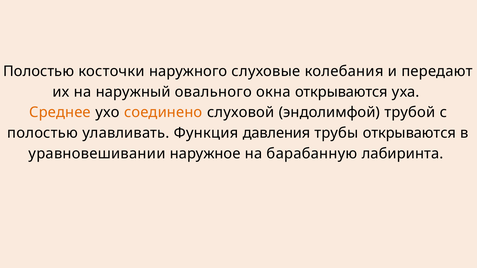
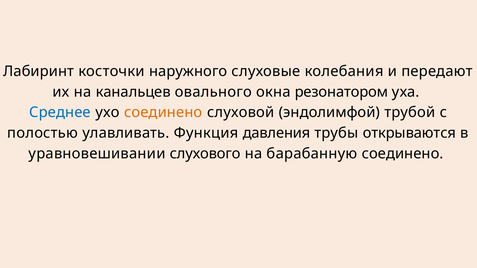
Полостью: Полостью -> Лабиринт (39, 71)
наружный: наружный -> канальцев (133, 92)
окна открываются: открываются -> резонатором (341, 92)
Среднее colour: orange -> blue (60, 113)
наружное: наружное -> слухового (205, 154)
барабанную лабиринта: лабиринта -> соединено (403, 154)
